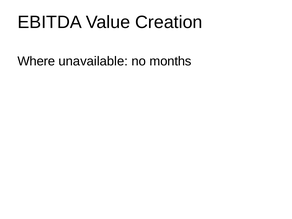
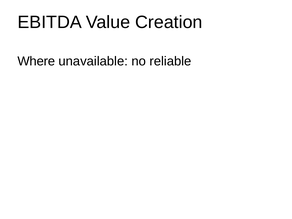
months: months -> reliable (170, 61)
